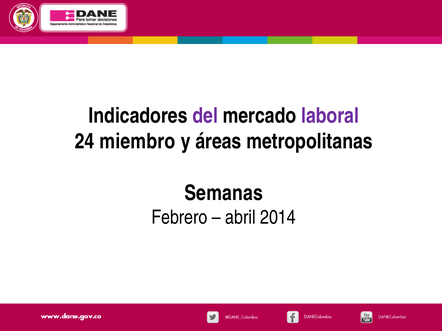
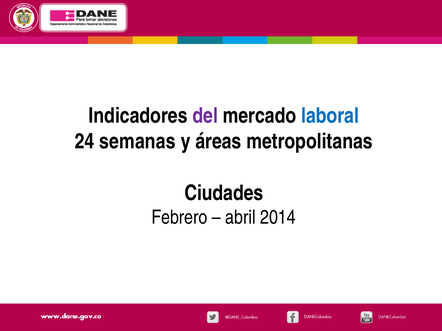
laboral colour: purple -> blue (330, 116)
miembro: miembro -> semanas (137, 142)
Semanas: Semanas -> Ciudades (224, 193)
